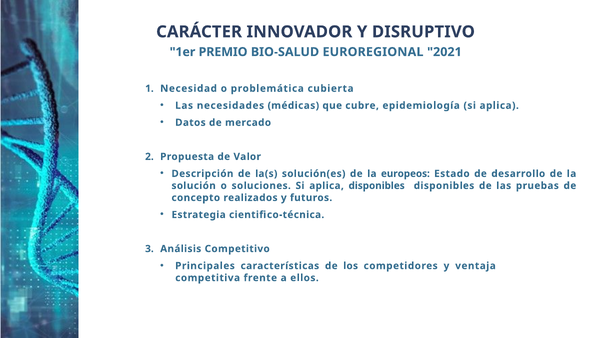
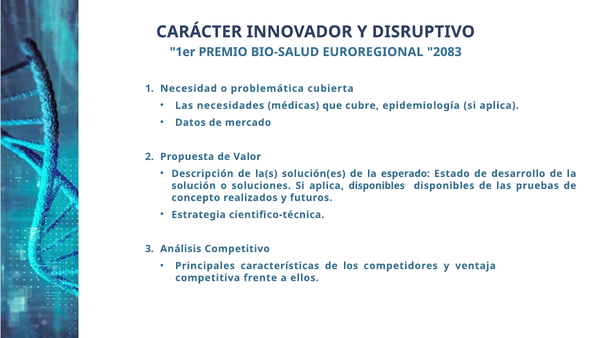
2021: 2021 -> 2083 (444, 52)
europeos: europeos -> esperado (405, 174)
